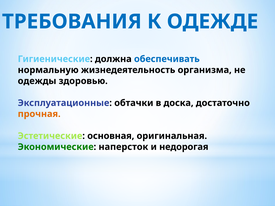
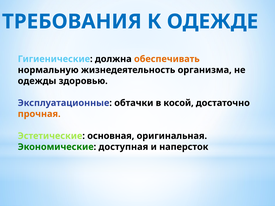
обеспечивать colour: blue -> orange (167, 59)
доска: доска -> косой (179, 103)
наперсток: наперсток -> доступная (123, 147)
недорогая: недорогая -> наперсток (184, 147)
